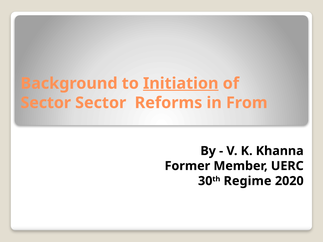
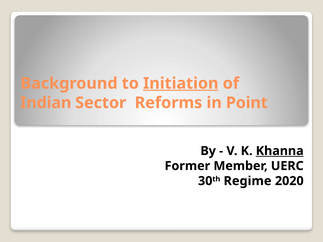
Sector: Sector -> Indian (46, 103)
From: From -> Point (247, 103)
Khanna underline: none -> present (280, 151)
